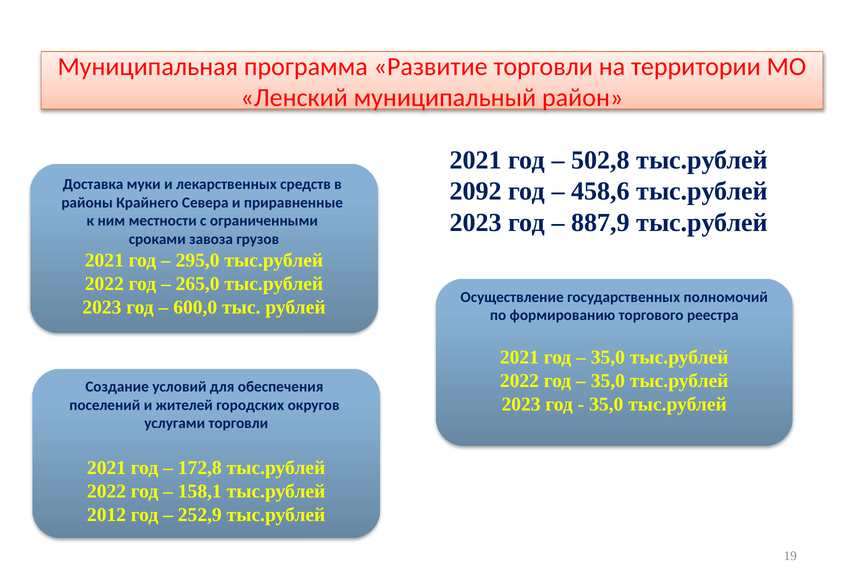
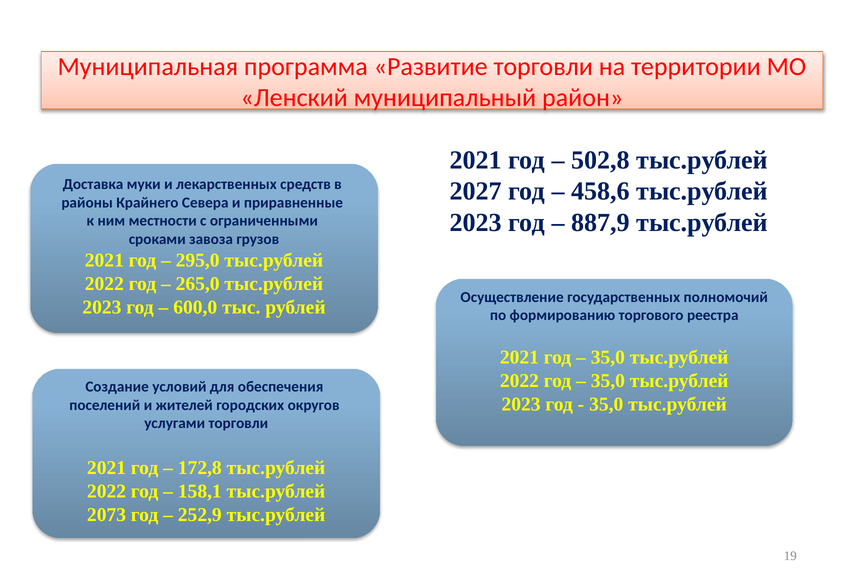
2092: 2092 -> 2027 (476, 191)
2012: 2012 -> 2073 (107, 515)
